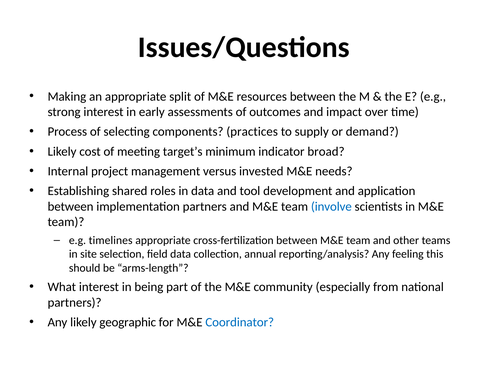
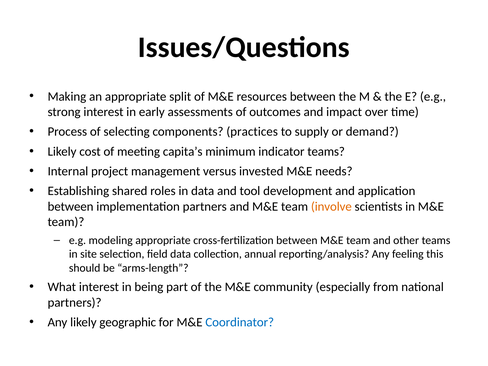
target’s: target’s -> capita’s (183, 151)
indicator broad: broad -> teams (326, 151)
involve colour: blue -> orange (331, 207)
timelines: timelines -> modeling (111, 240)
